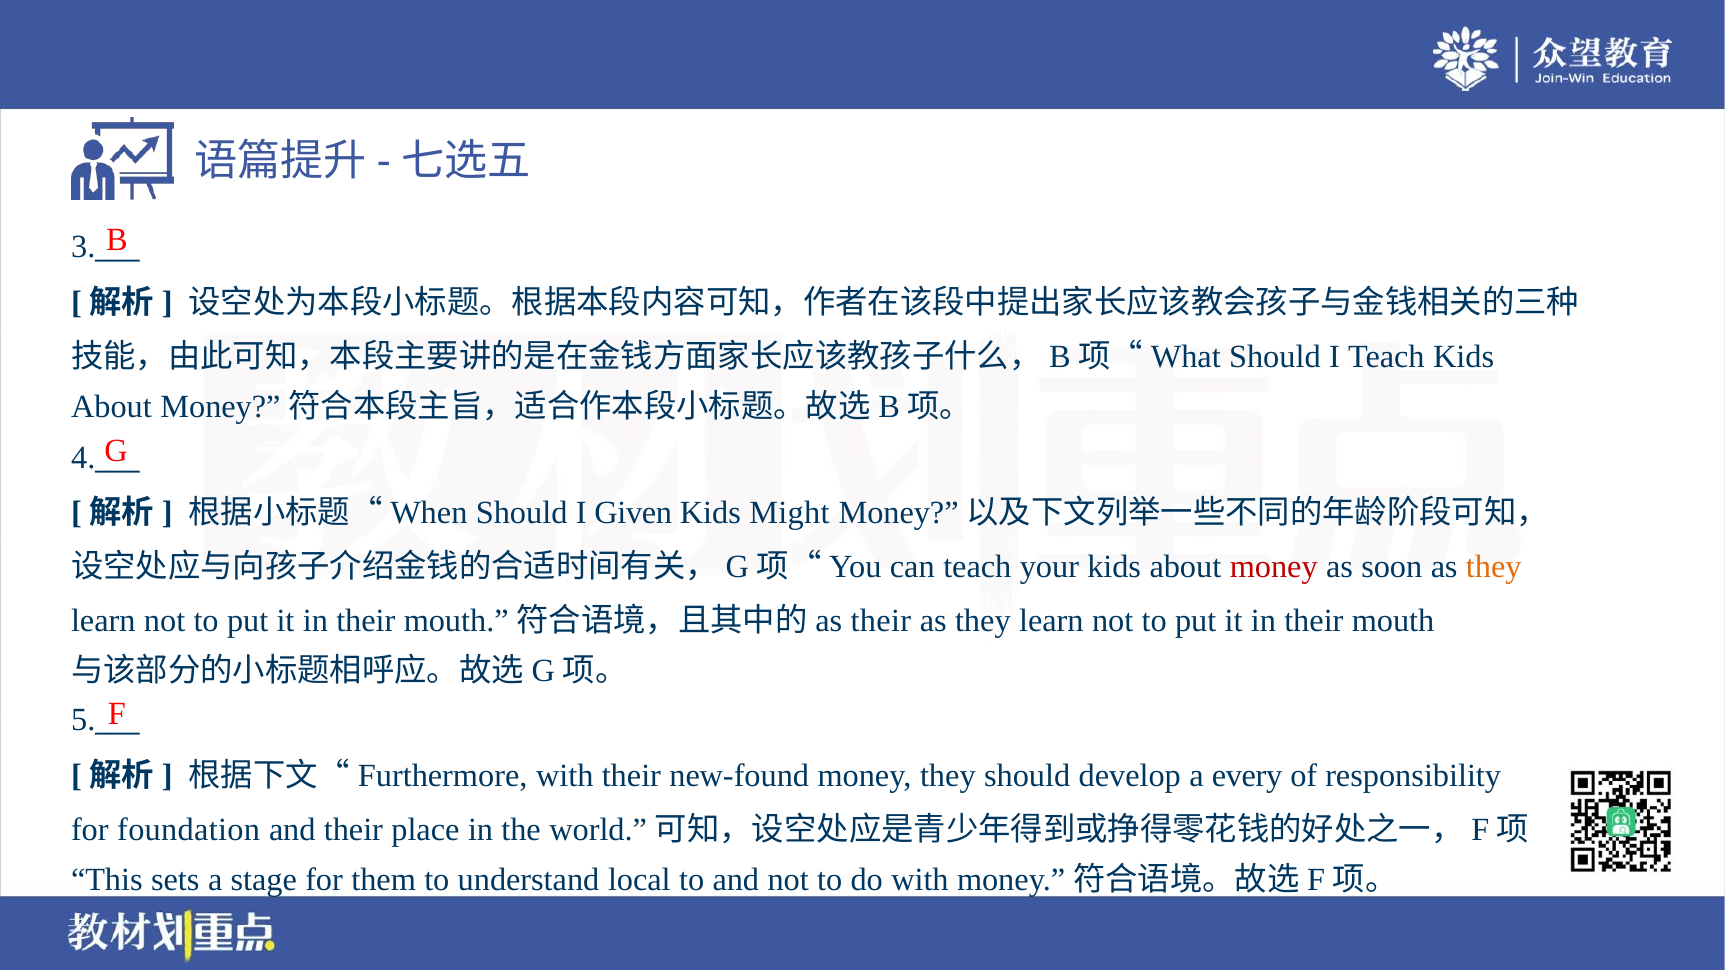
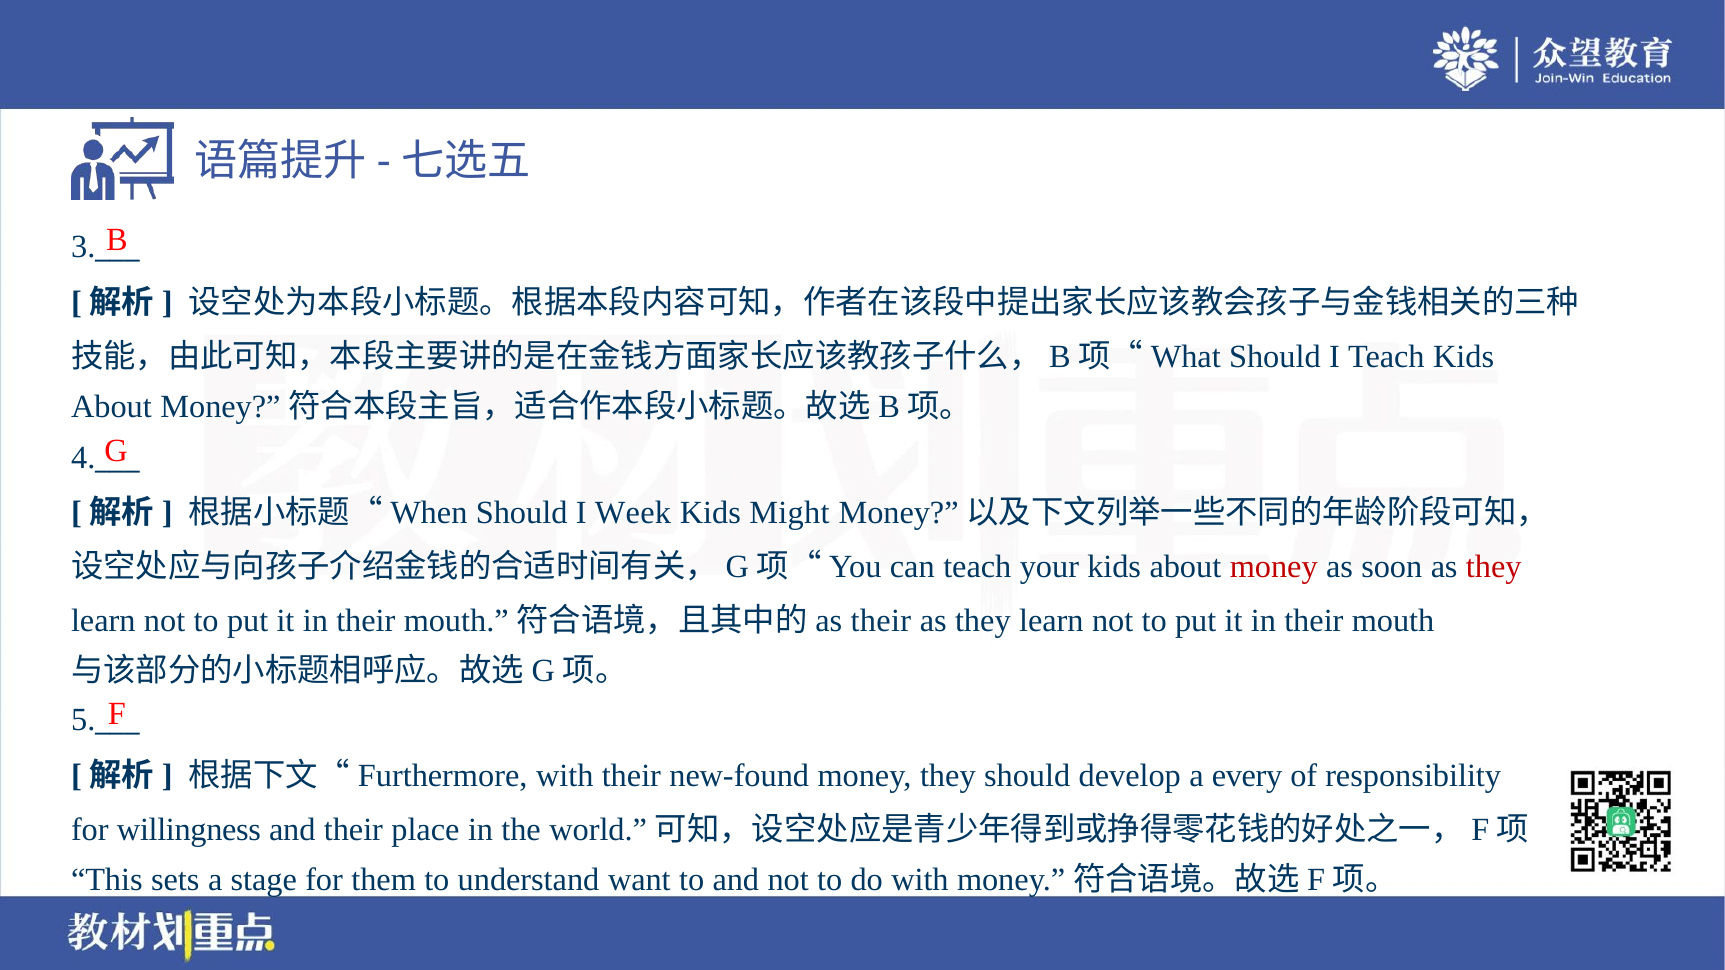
Given: Given -> Week (633, 513)
they colour: orange -> red (1494, 567)
foundation: foundation -> willingness (189, 830)
local: local -> want (639, 880)
